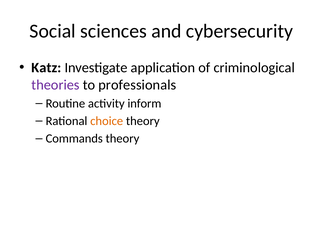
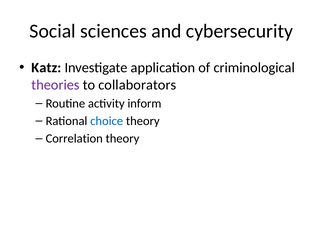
professionals: professionals -> collaborators (137, 85)
choice colour: orange -> blue (107, 121)
Commands: Commands -> Correlation (74, 139)
